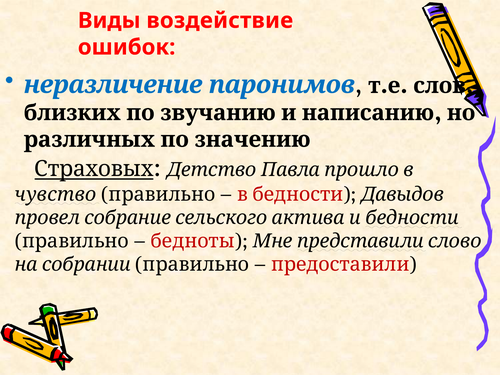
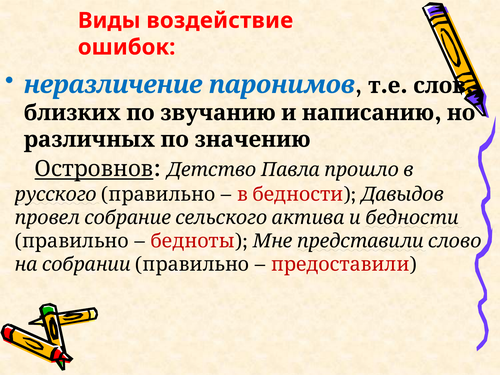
Страховых: Страховых -> Островнов (94, 169)
чувство: чувство -> русского (56, 194)
